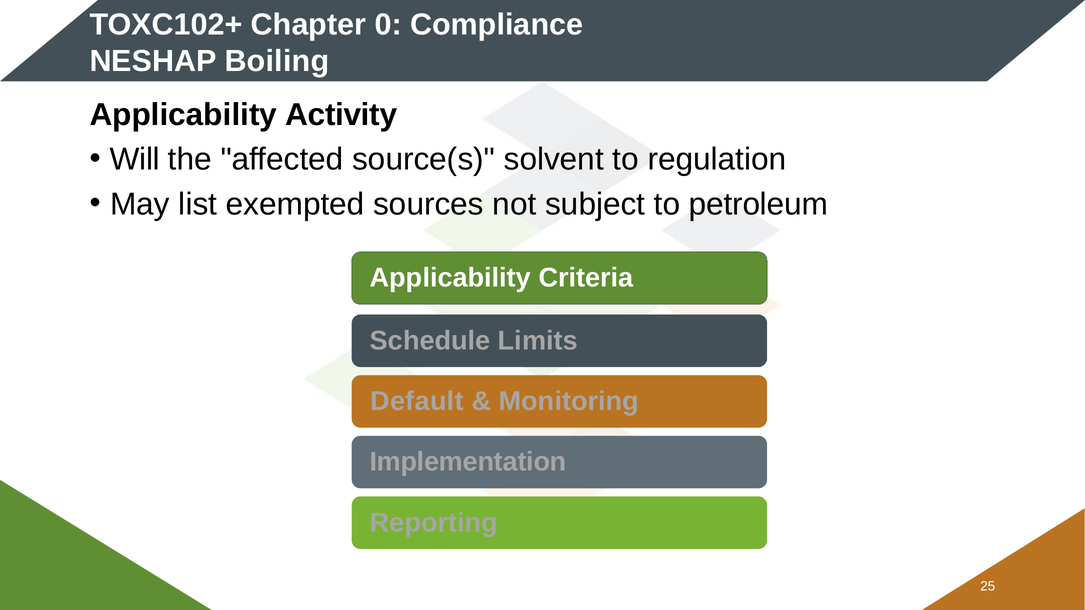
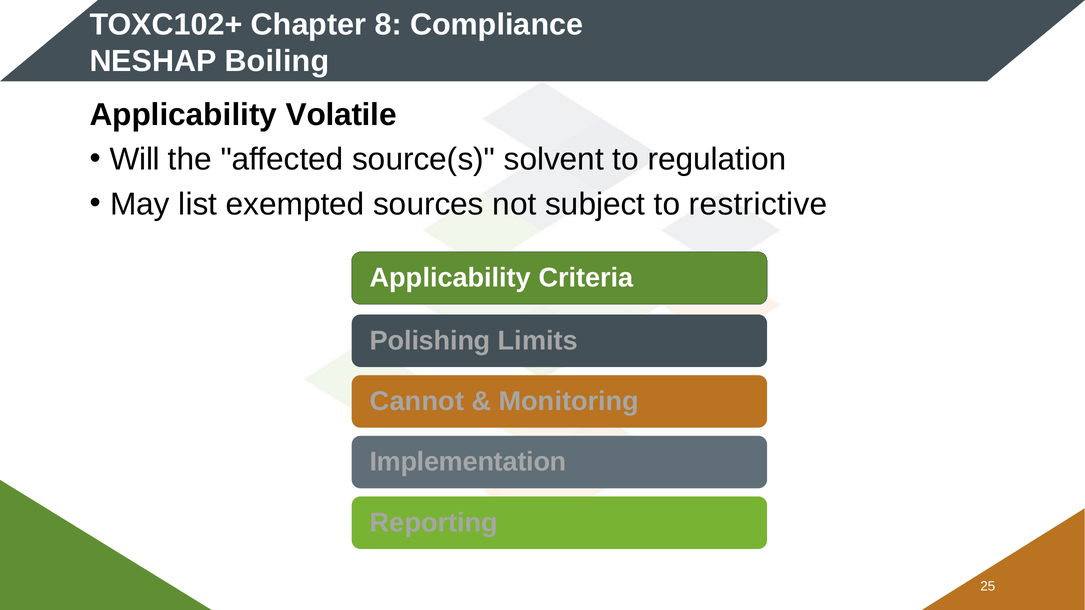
0: 0 -> 8 (388, 24)
Activity: Activity -> Volatile (341, 115)
petroleum: petroleum -> restrictive (758, 204)
Schedule: Schedule -> Polishing (430, 341)
Default: Default -> Cannot (417, 401)
